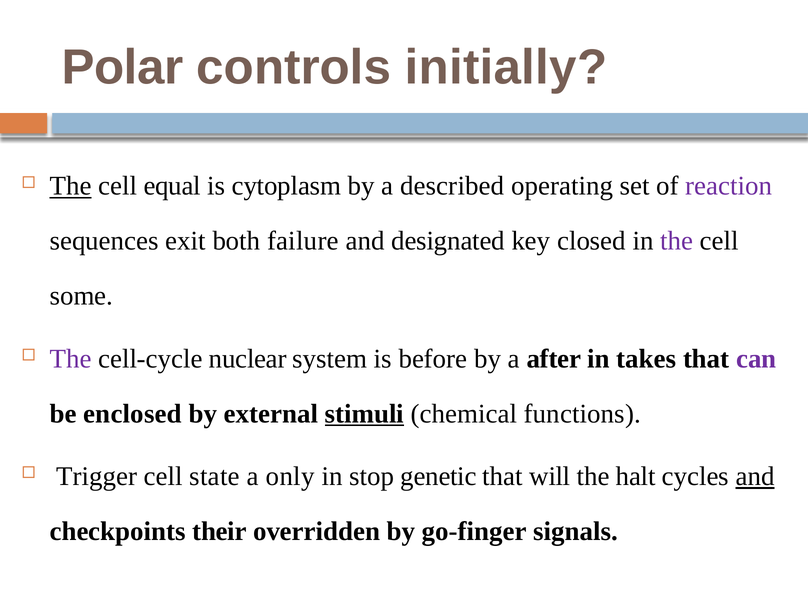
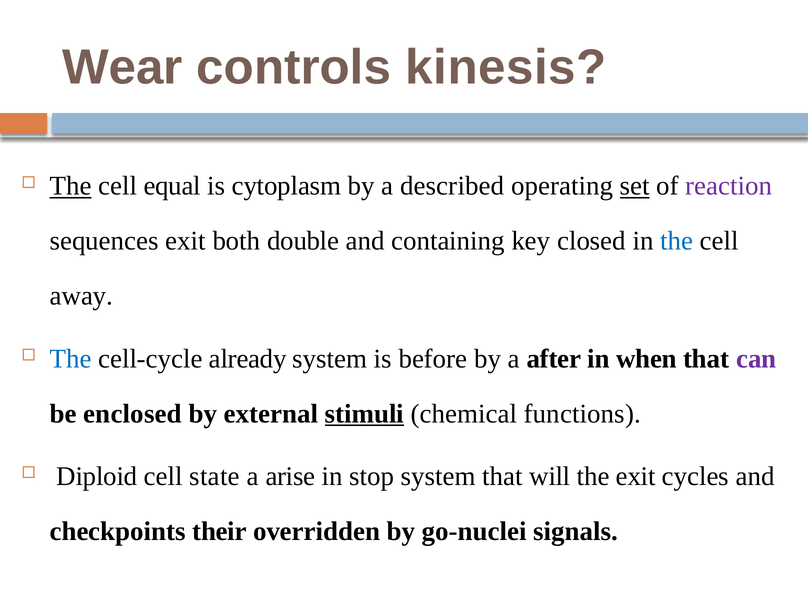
Polar: Polar -> Wear (122, 67)
initially: initially -> kinesis (506, 67)
set underline: none -> present (635, 186)
failure: failure -> double (303, 241)
designated: designated -> containing (448, 241)
the colour: purple -> blue (677, 241)
some: some -> away (81, 296)
The colour: purple -> blue (71, 359)
nuclear: nuclear -> already (248, 359)
takes: takes -> when (647, 359)
Trigger: Trigger -> Diploid (97, 476)
only: only -> arise (290, 476)
stop genetic: genetic -> system (438, 476)
the halt: halt -> exit (636, 476)
and underline: present -> none (755, 476)
go-finger: go-finger -> go-nuclei (474, 531)
